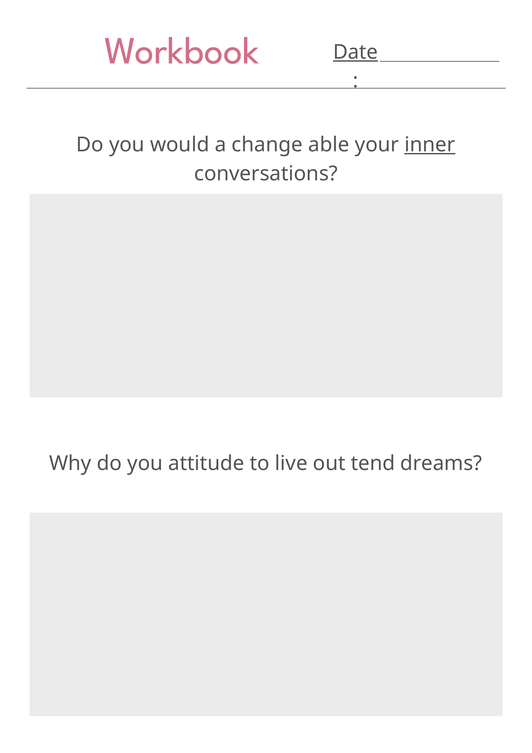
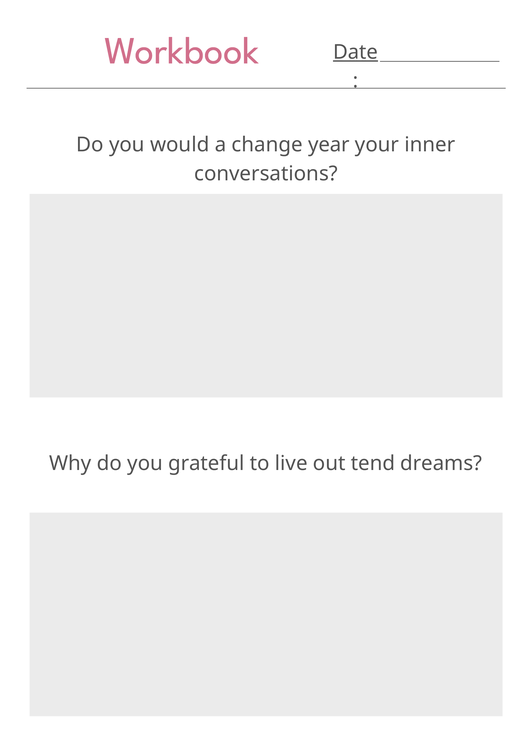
able: able -> year (329, 145)
inner underline: present -> none (430, 145)
attitude: attitude -> grateful (206, 463)
